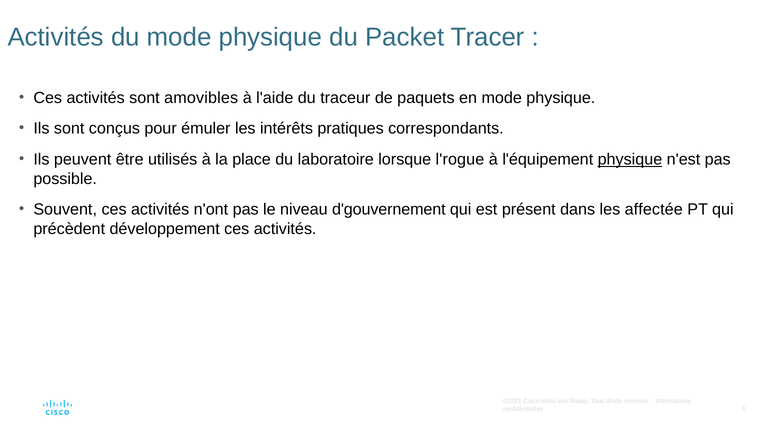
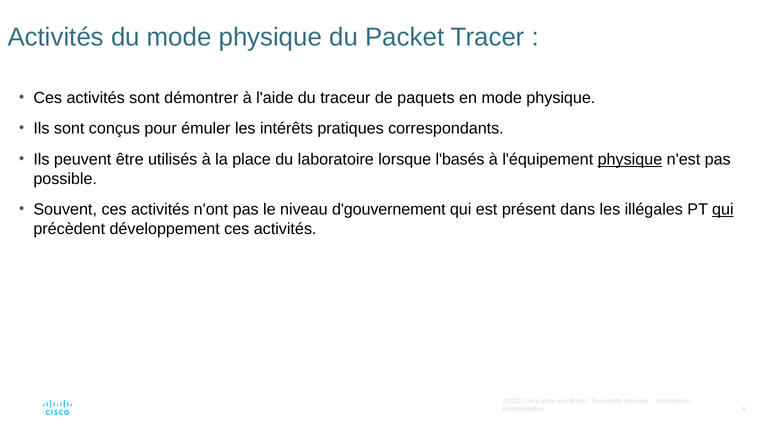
amovibles: amovibles -> démontrer (201, 98)
l'rogue: l'rogue -> l'basés (460, 159)
affectée: affectée -> illégales (654, 209)
qui underline: none -> present (723, 209)
